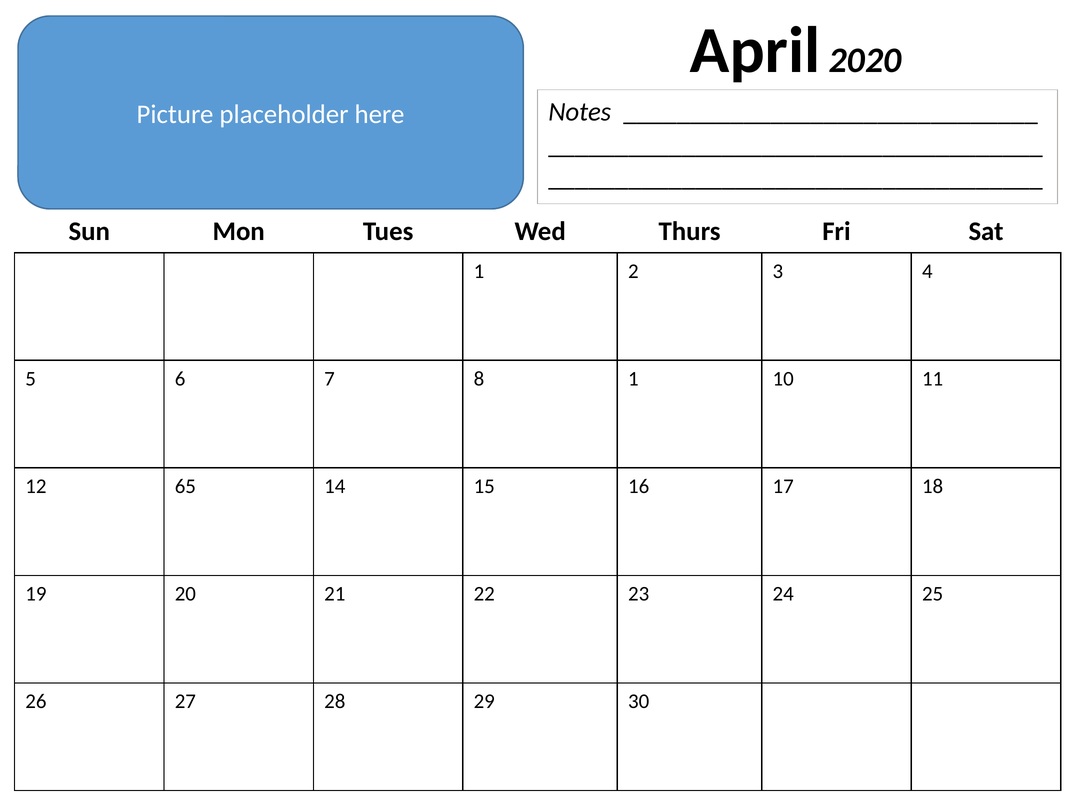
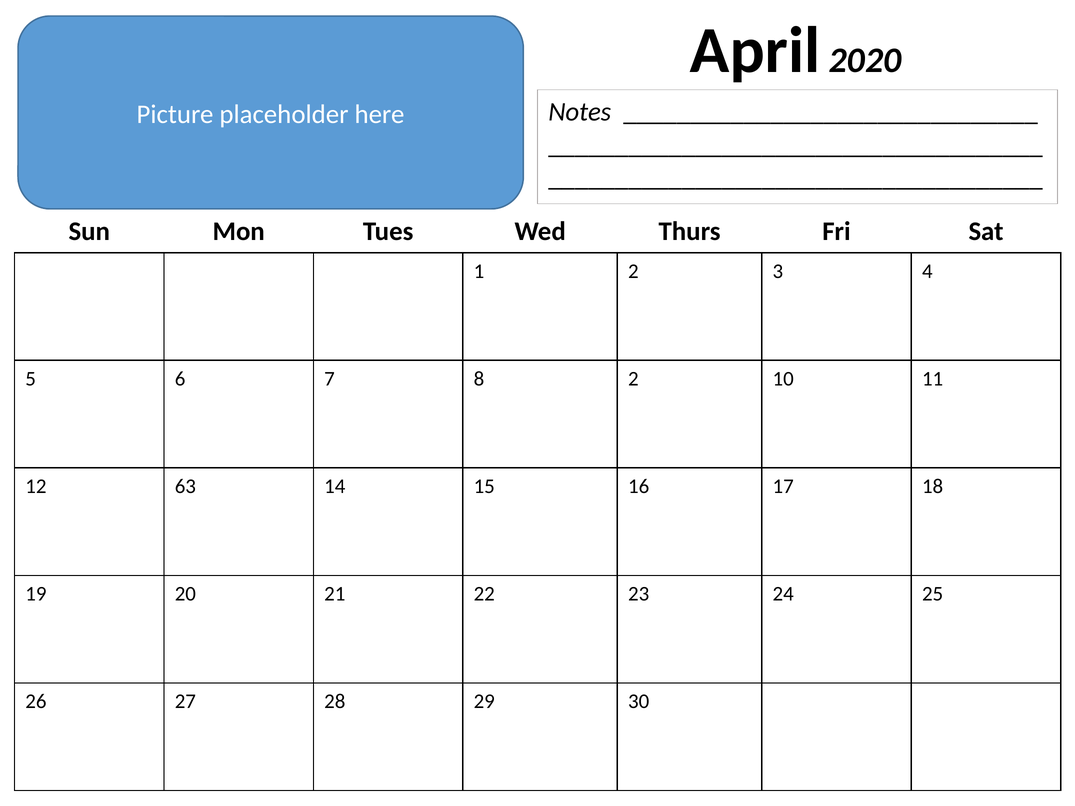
8 1: 1 -> 2 (633, 379)
65: 65 -> 63 (185, 486)
